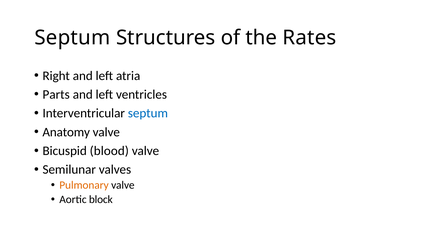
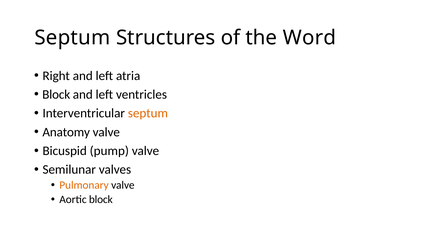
Rates: Rates -> Word (310, 38)
Parts: Parts -> Block (56, 95)
septum colour: blue -> orange (148, 113)
blood: blood -> pump (109, 151)
